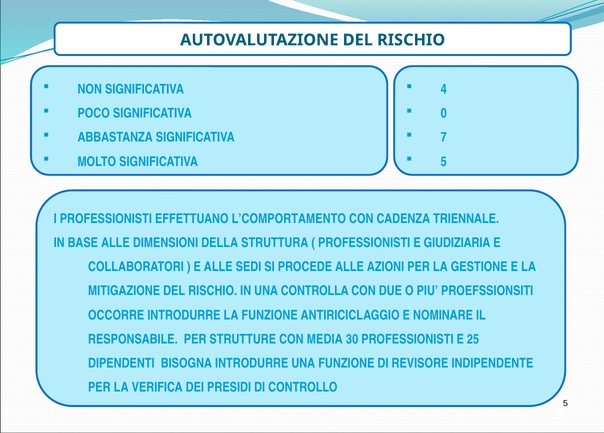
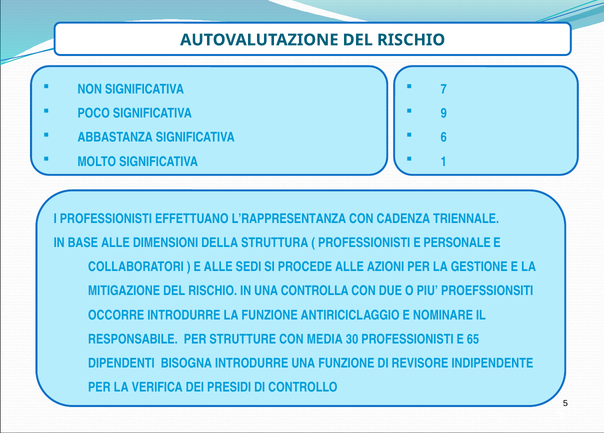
4: 4 -> 7 (444, 89)
0: 0 -> 9 (444, 113)
7: 7 -> 6 (444, 137)
5: 5 -> 1 (444, 161)
L’COMPORTAMENTO: L’COMPORTAMENTO -> L’RAPPRESENTANZA (289, 218)
GIUDIZIARIA: GIUDIZIARIA -> PERSONALE (457, 242)
25: 25 -> 65 (473, 339)
